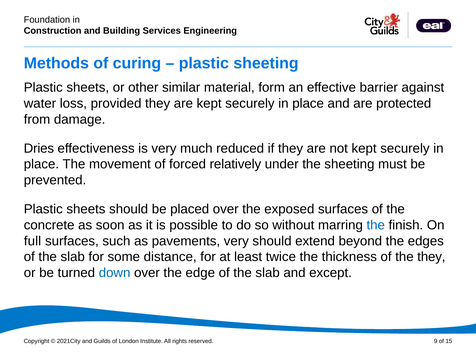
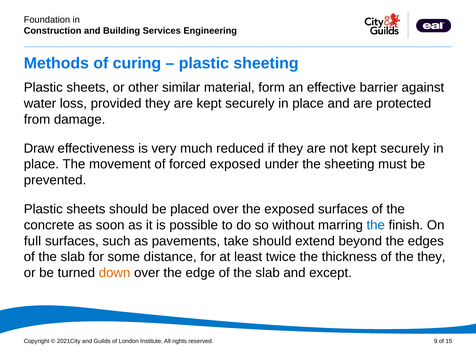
Dries: Dries -> Draw (39, 148)
forced relatively: relatively -> exposed (235, 164)
pavements very: very -> take (236, 241)
down colour: blue -> orange (115, 273)
